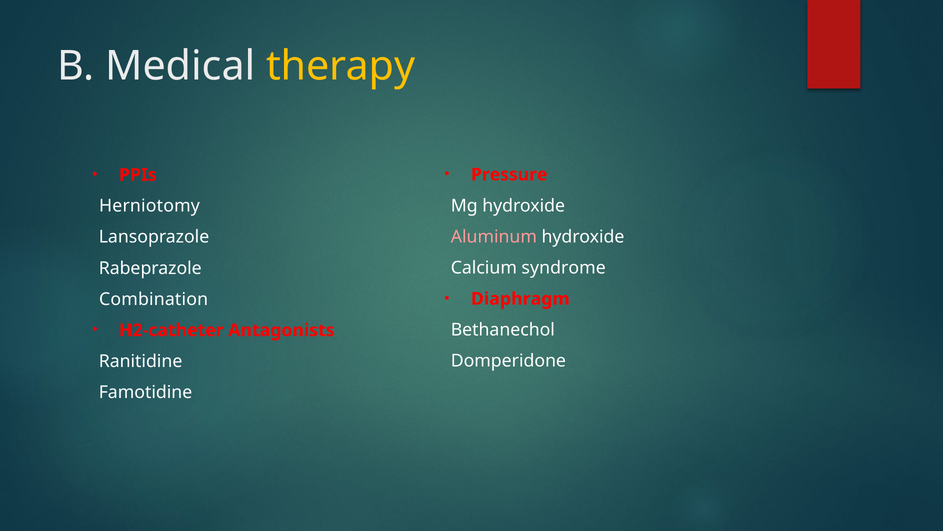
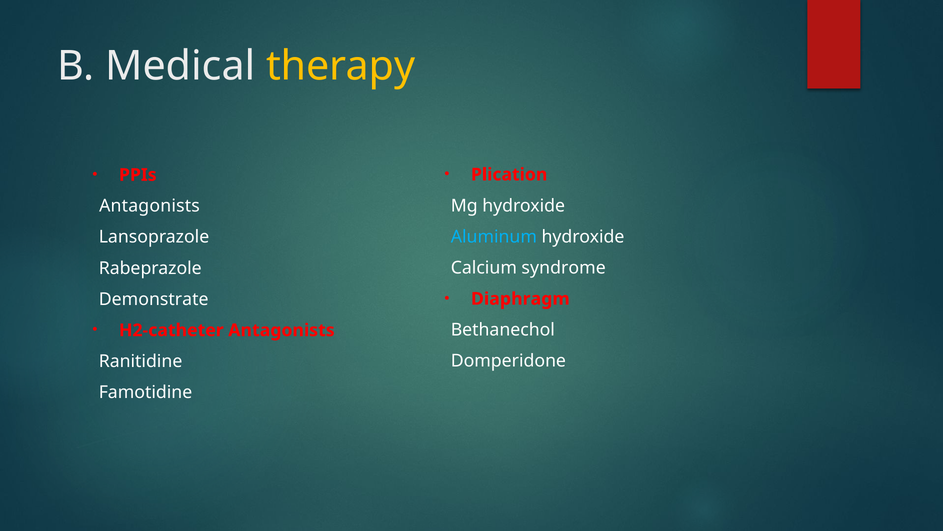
Pressure: Pressure -> Plication (509, 174)
Herniotomy: Herniotomy -> Antagonists (149, 206)
Aluminum colour: pink -> light blue (494, 236)
Combination: Combination -> Demonstrate (154, 299)
